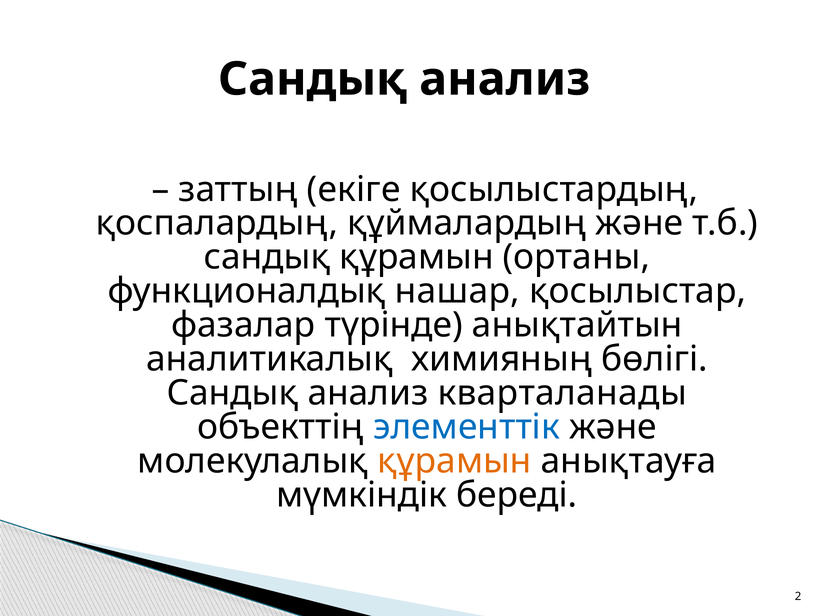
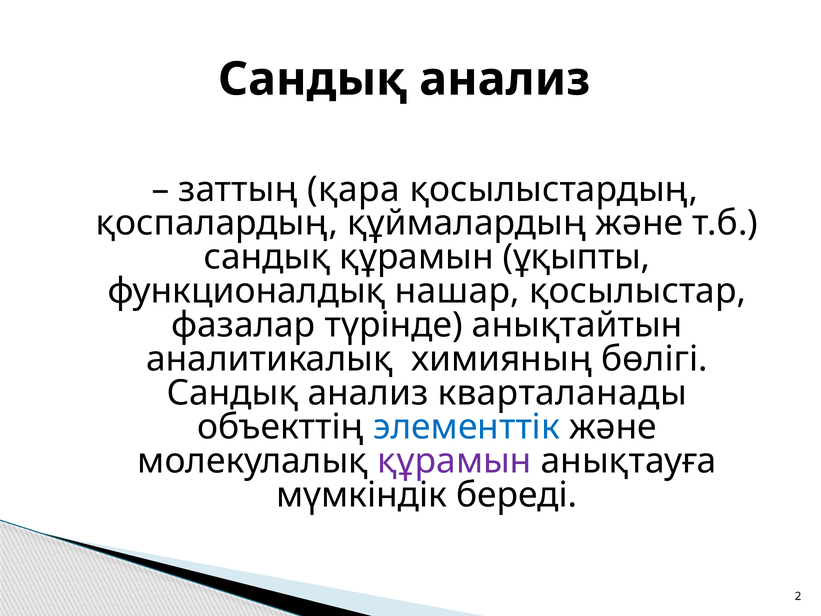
екіге: екіге -> қара (354, 189)
ортаны: ортаны -> ұқыпты (577, 257)
құрамын colour: orange -> purple (454, 461)
